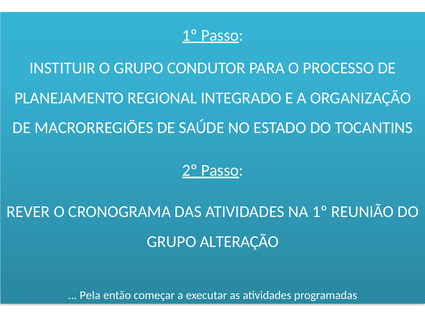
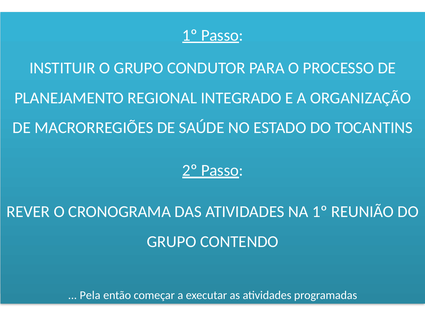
ALTERAÇÃO: ALTERAÇÃO -> CONTENDO (239, 241)
